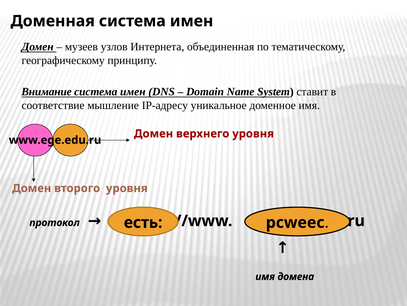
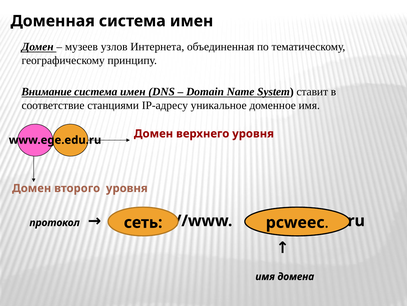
мышление: мышление -> станциями (113, 105)
есть: есть -> сеть (143, 222)
